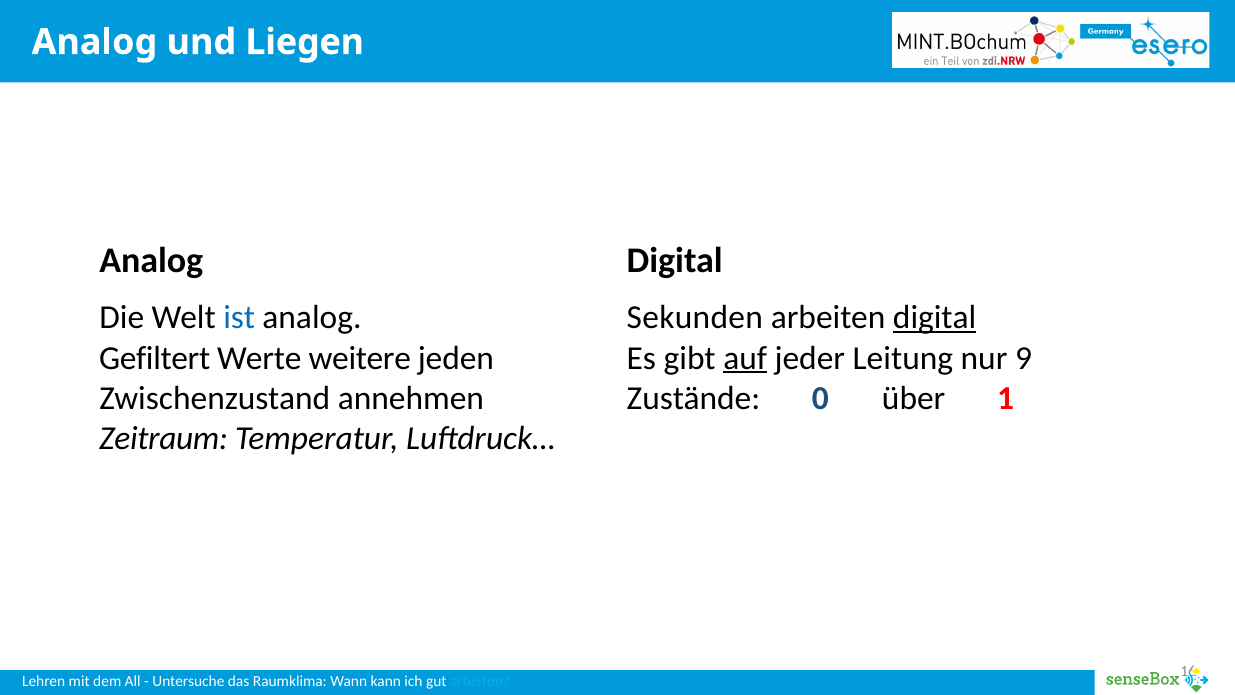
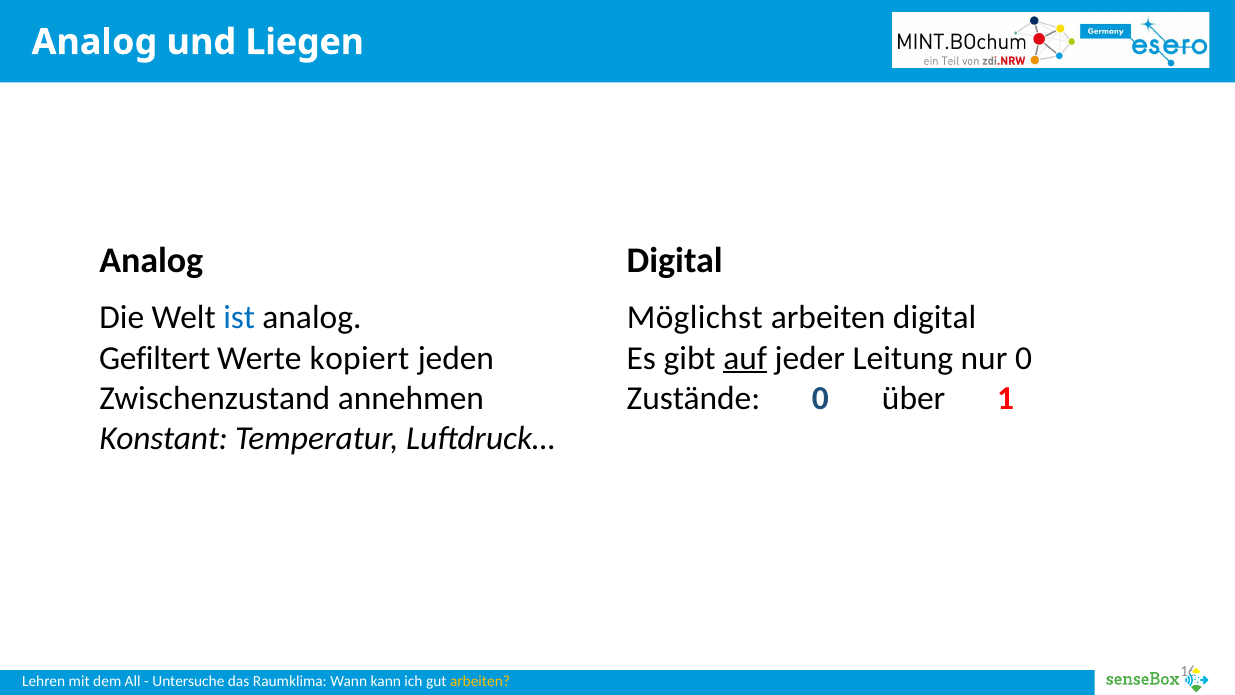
Sekunden: Sekunden -> Möglichst (695, 318)
digital underline: present -> none (935, 318)
weitere: weitere -> kopiert (359, 358)
nur 9: 9 -> 0 (1024, 358)
Zeitraum: Zeitraum -> Konstant (164, 438)
arbeiten colour: light blue -> yellow (480, 681)
